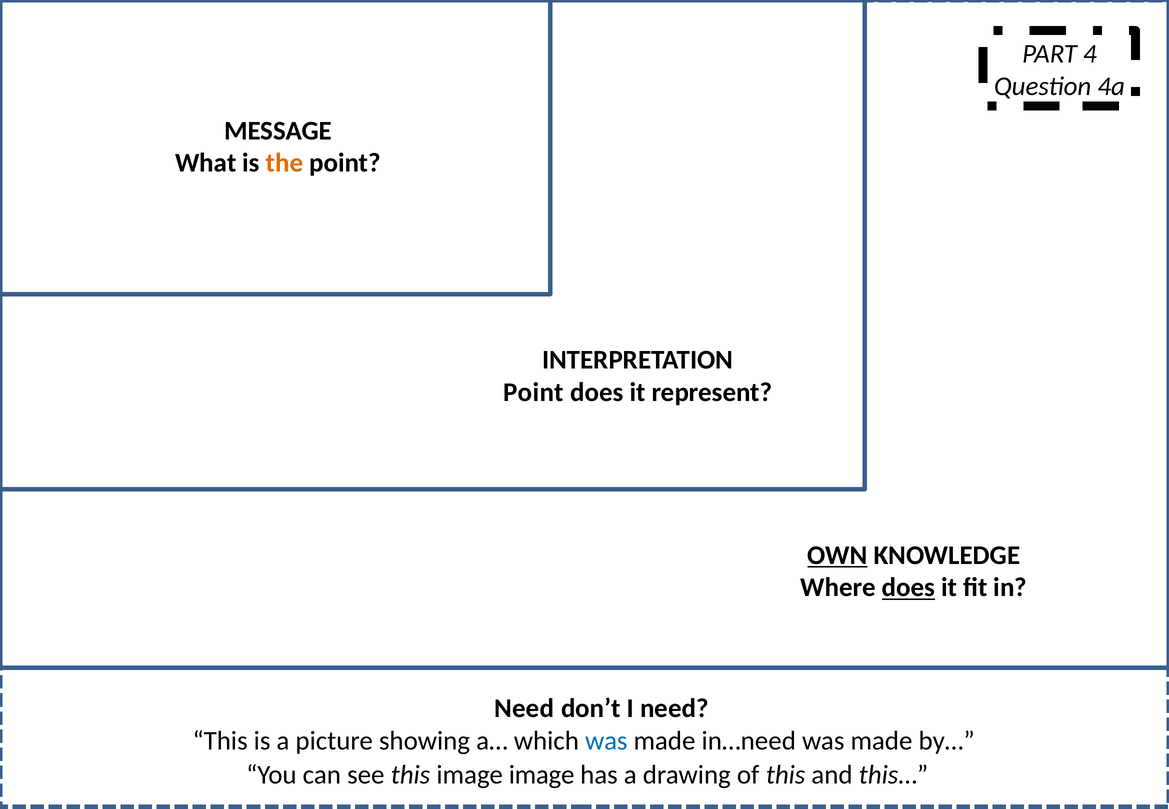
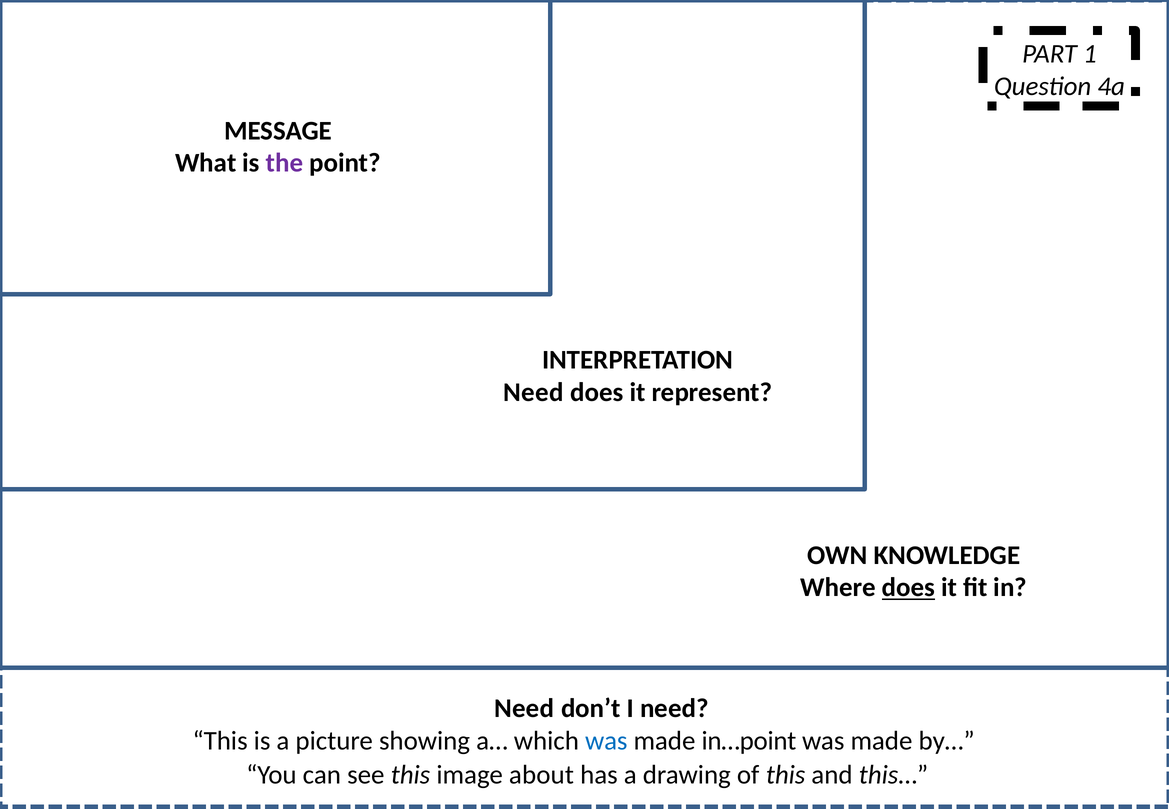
4: 4 -> 1 (1090, 54)
the colour: orange -> purple (285, 163)
Point: Point -> Need (534, 392)
OWN underline: present -> none (837, 555)
in…need: in…need -> in…point (749, 741)
image image: image -> about (541, 775)
